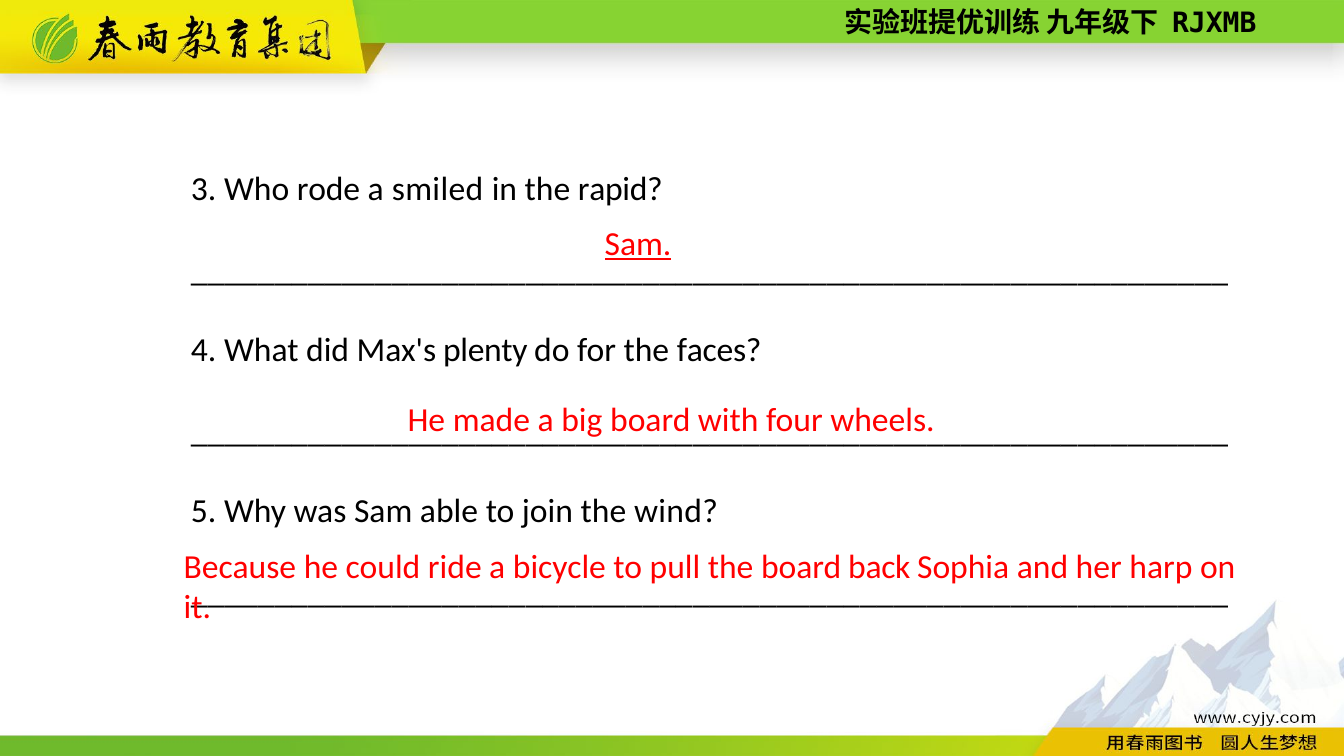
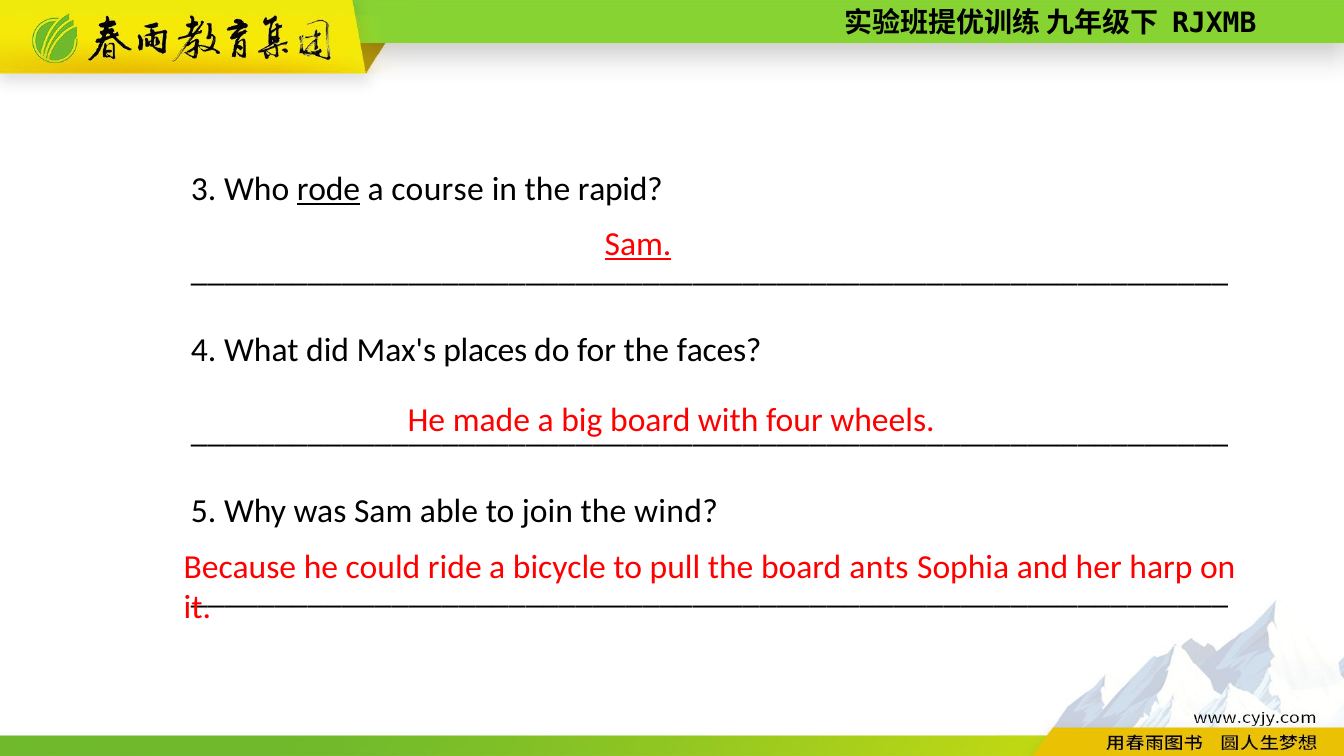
rode underline: none -> present (328, 189)
smiled: smiled -> course (438, 189)
plenty: plenty -> places (485, 351)
back: back -> ants (879, 568)
